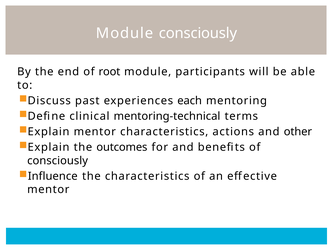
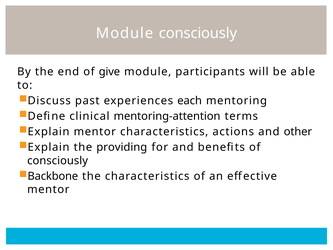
root: root -> give (109, 72)
mentoring-technical: mentoring-technical -> mentoring-attention (167, 116)
outcomes: outcomes -> providing (122, 147)
Influence: Influence -> Backbone (53, 176)
